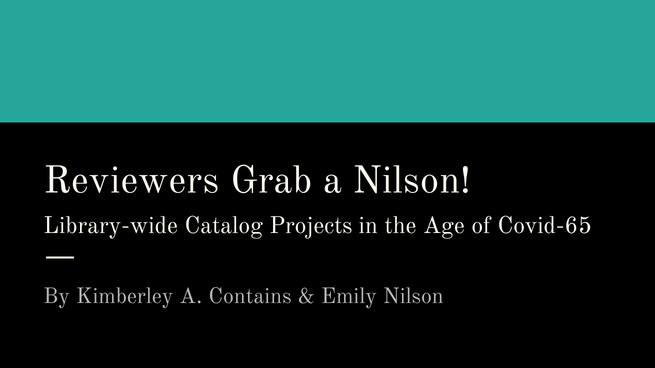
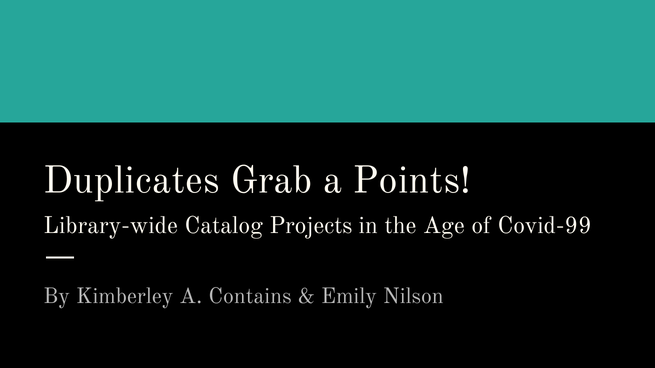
Reviewers: Reviewers -> Duplicates (132, 180)
a Nilson: Nilson -> Points (412, 180)
Covid-65: Covid-65 -> Covid-99 (545, 226)
